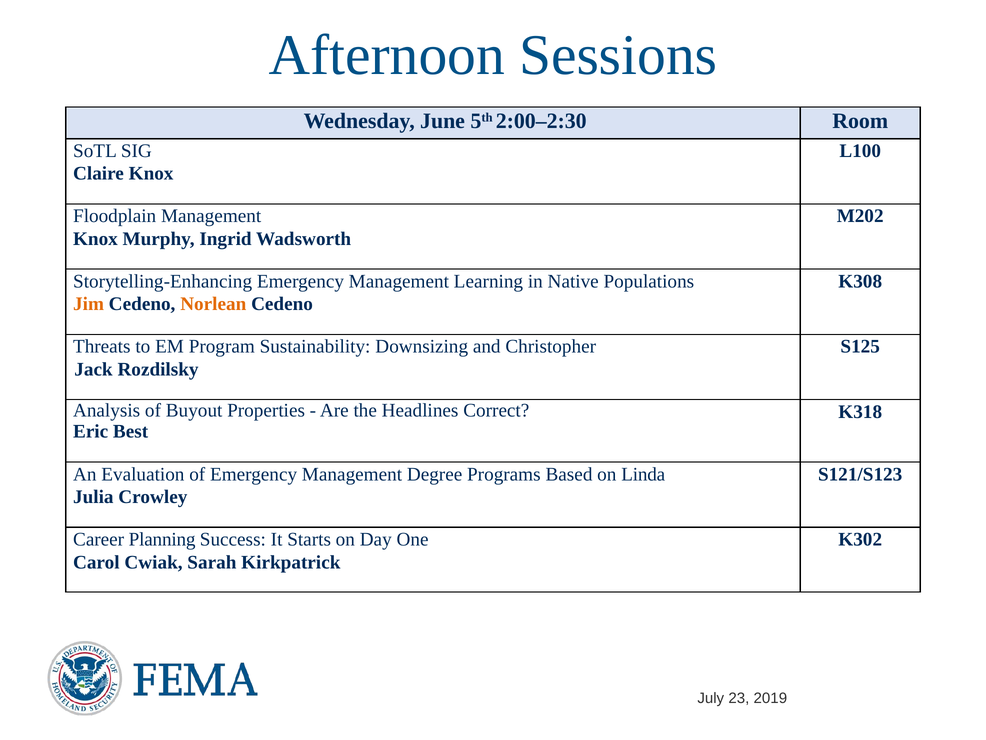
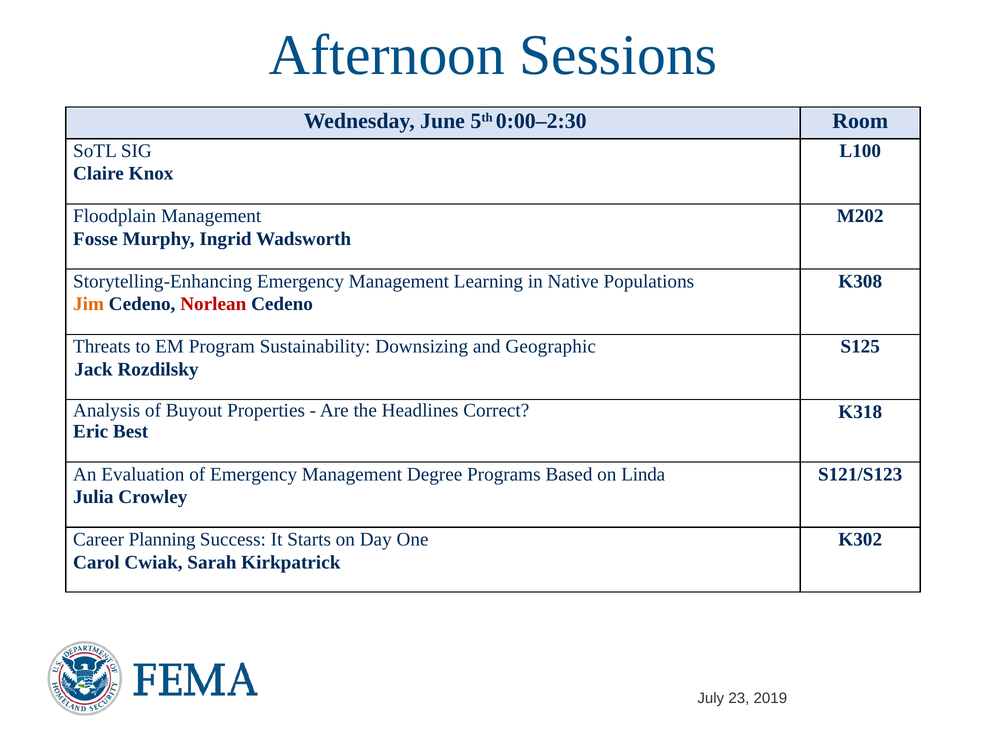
2:00–2:30: 2:00–2:30 -> 0:00–2:30 (541, 121)
Knox: Knox -> Fosse (95, 239)
Norlean colour: orange -> red (213, 304)
Christopher: Christopher -> Geographic (551, 346)
